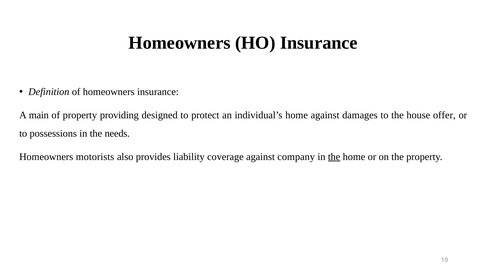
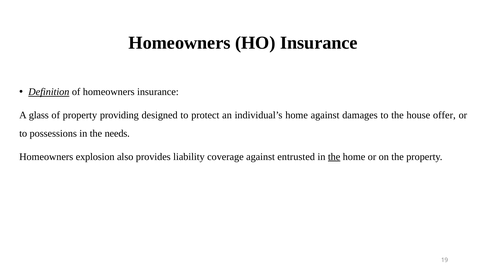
Definition underline: none -> present (49, 92)
main: main -> glass (39, 115)
motorists: motorists -> explosion (95, 157)
company: company -> entrusted (296, 157)
